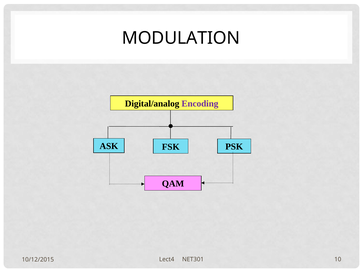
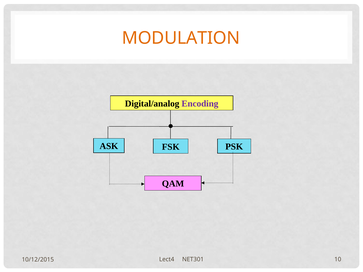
MODULATION colour: black -> orange (181, 38)
